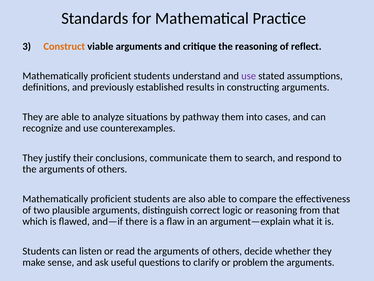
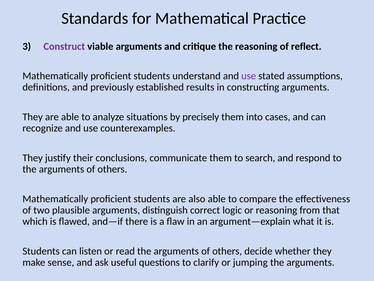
Construct colour: orange -> purple (64, 46)
pathway: pathway -> precisely (201, 117)
problem: problem -> jumping (250, 262)
